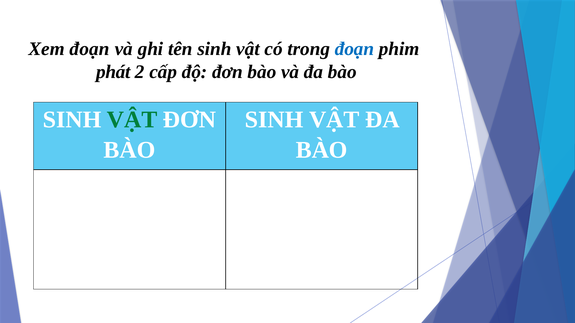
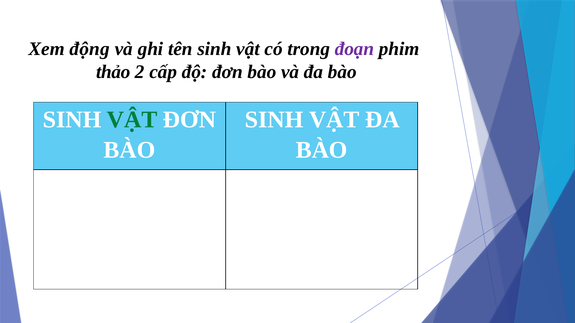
Xem đoạn: đoạn -> động (90, 49)
đoạn colour: blue -> purple (354, 49)
phát: phát -> thảo (113, 72)
